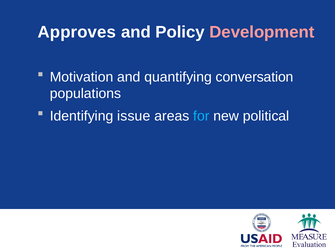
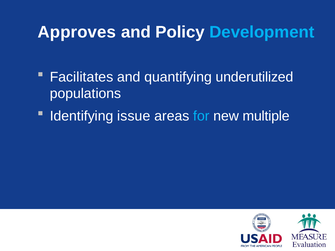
Development colour: pink -> light blue (262, 32)
Motivation: Motivation -> Facilitates (82, 77)
conversation: conversation -> underutilized (255, 77)
political: political -> multiple (266, 116)
